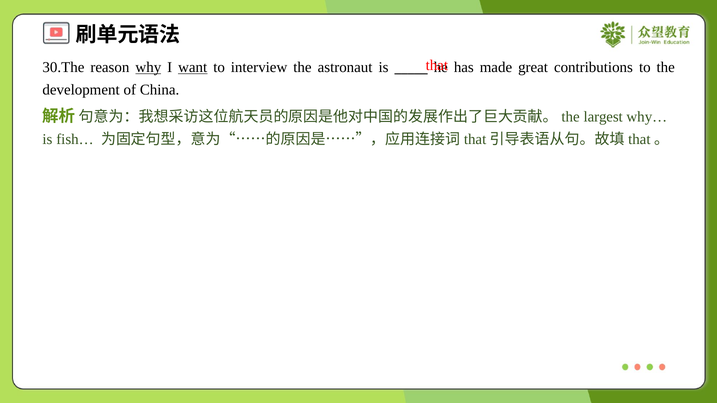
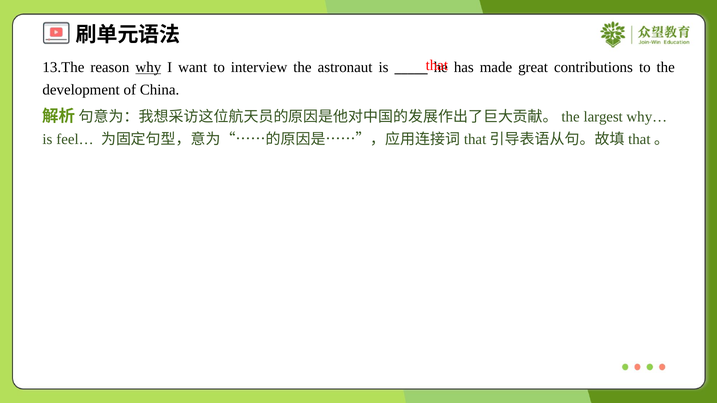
30.The: 30.The -> 13.The (63, 67)
want underline: present -> none (193, 67)
fish…: fish… -> feel… (75, 140)
